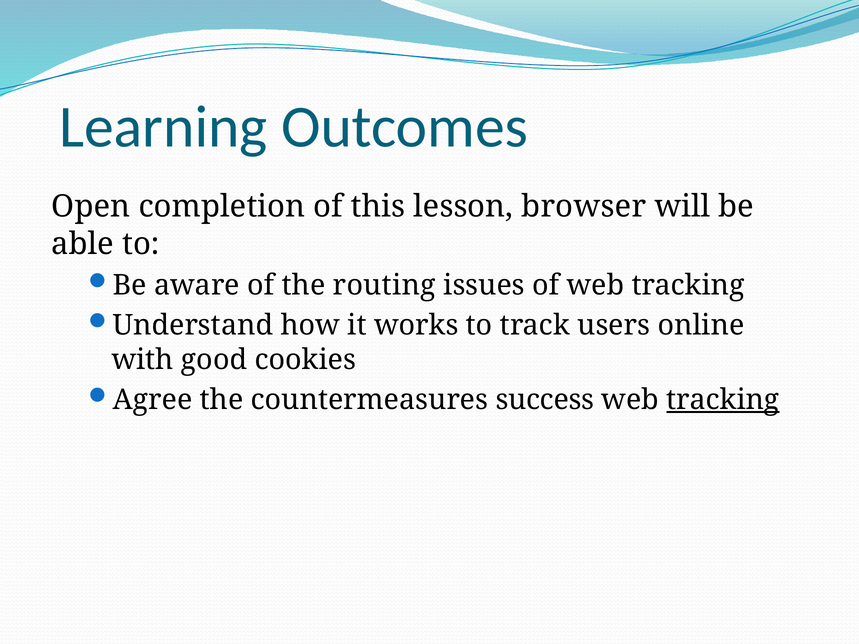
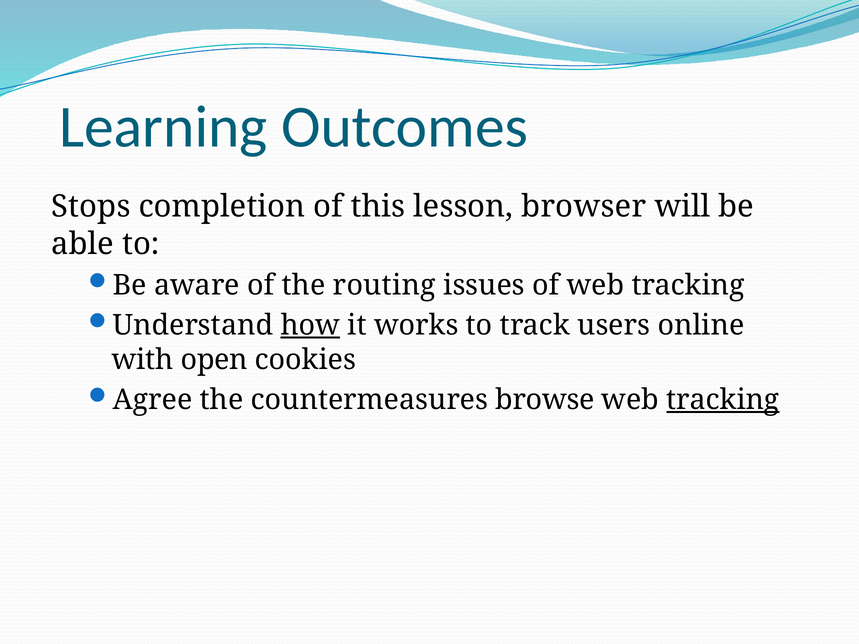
Open: Open -> Stops (91, 207)
how underline: none -> present (310, 325)
good: good -> open (214, 360)
success: success -> browse (545, 400)
